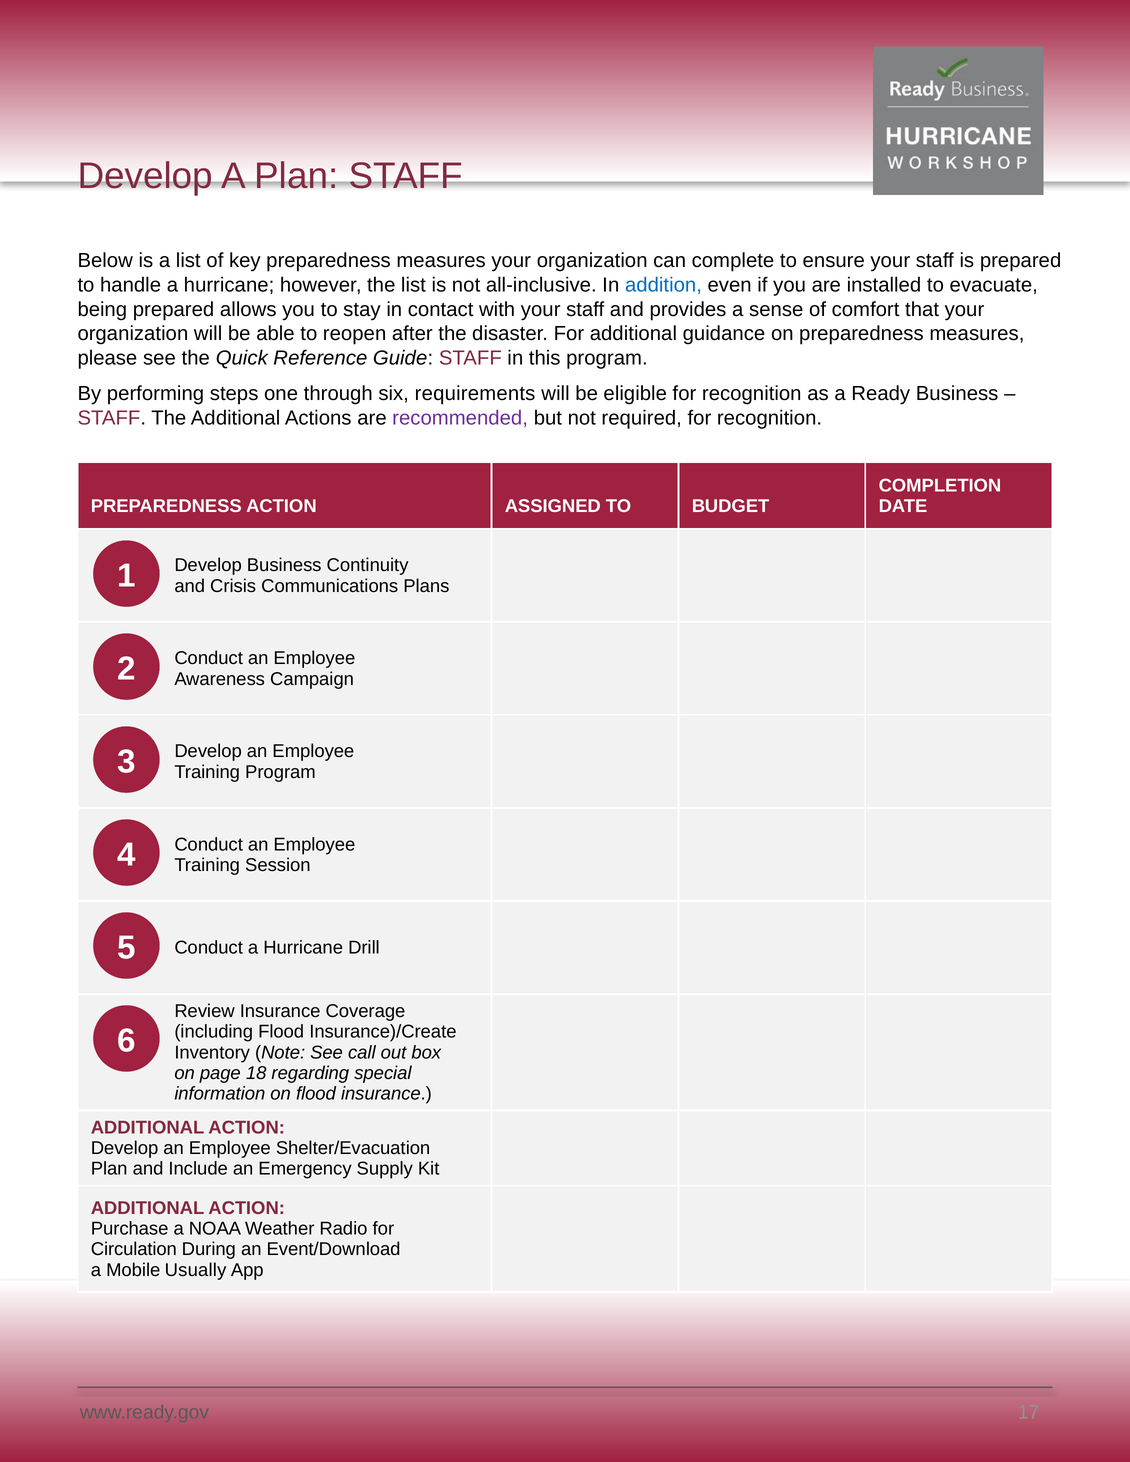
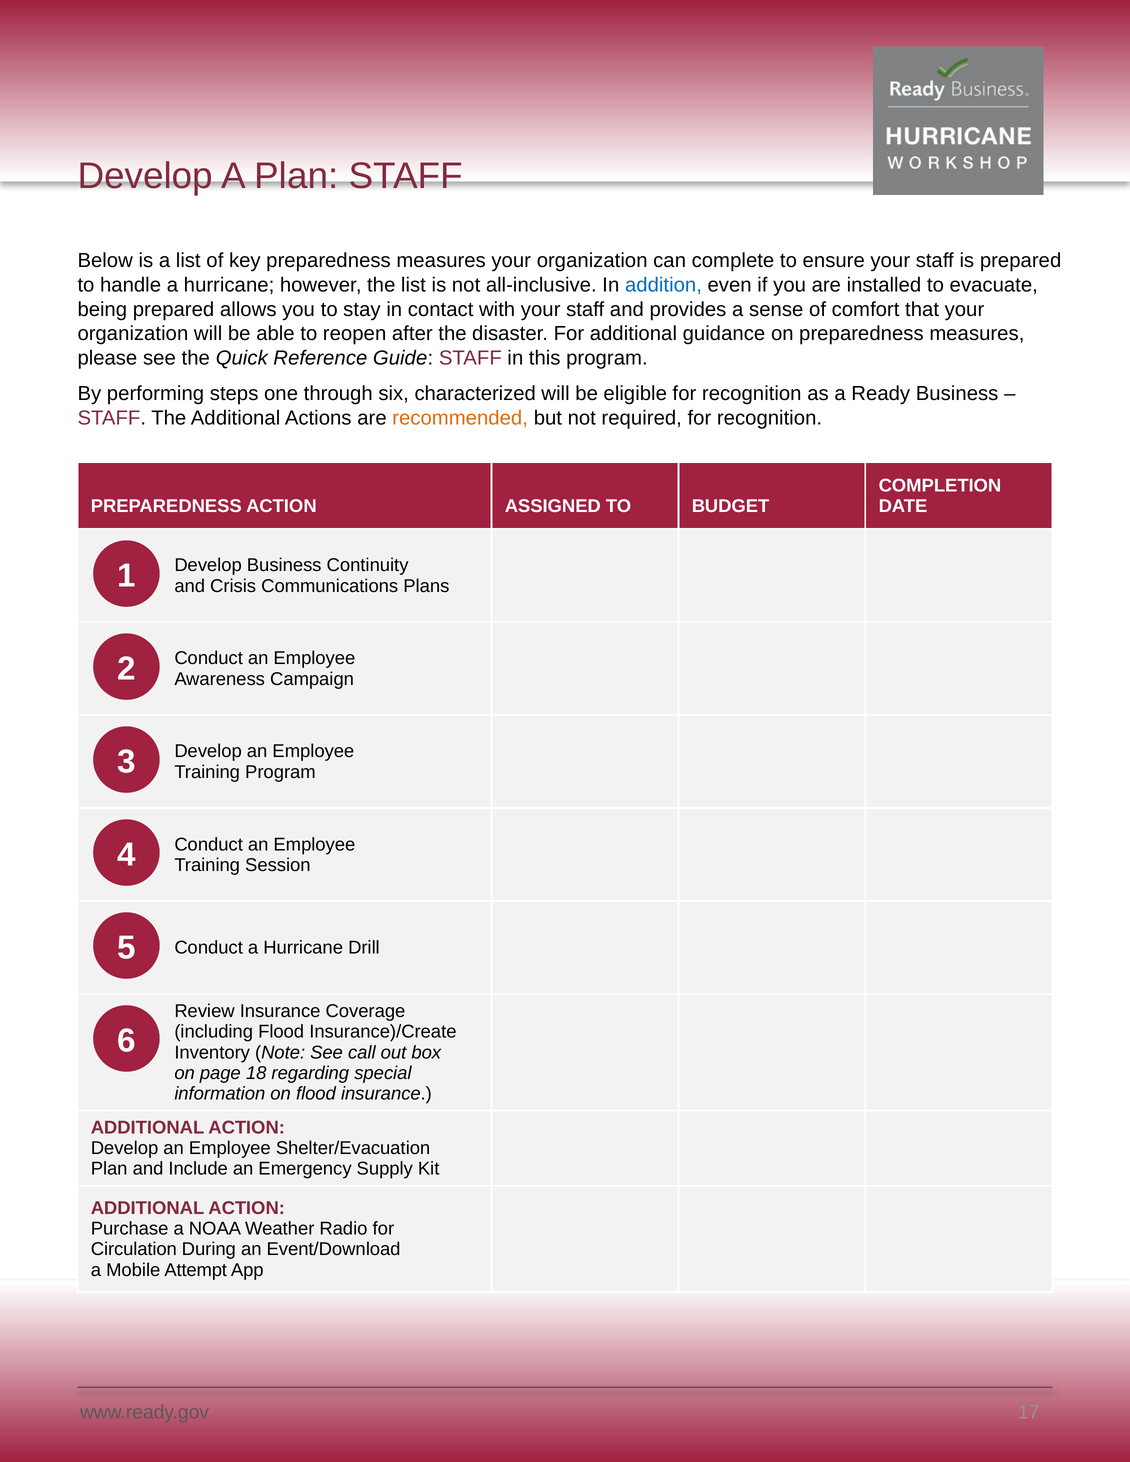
requirements: requirements -> characterized (475, 394)
recommended colour: purple -> orange (460, 418)
Usually: Usually -> Attempt (196, 1270)
